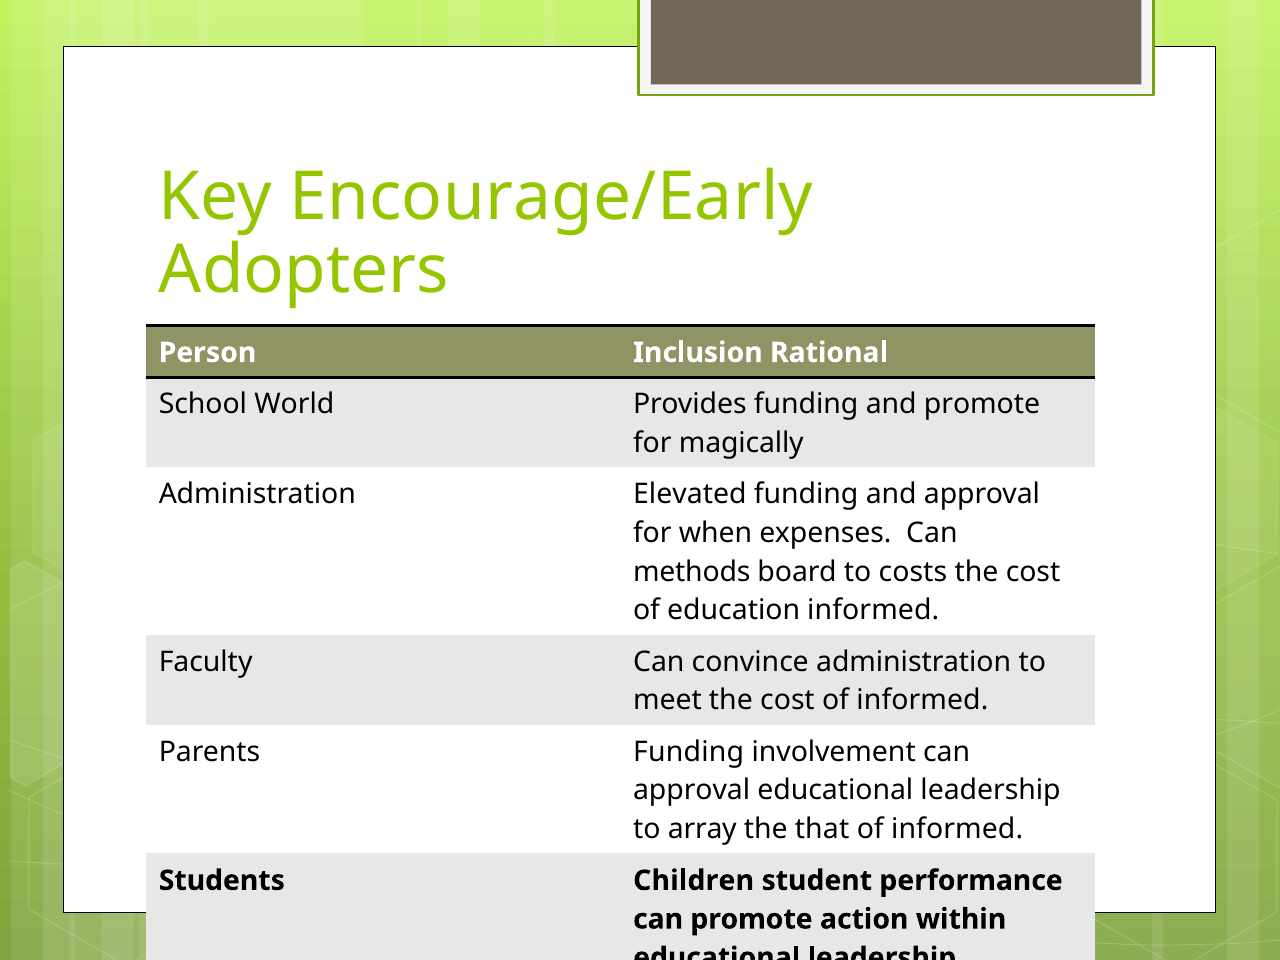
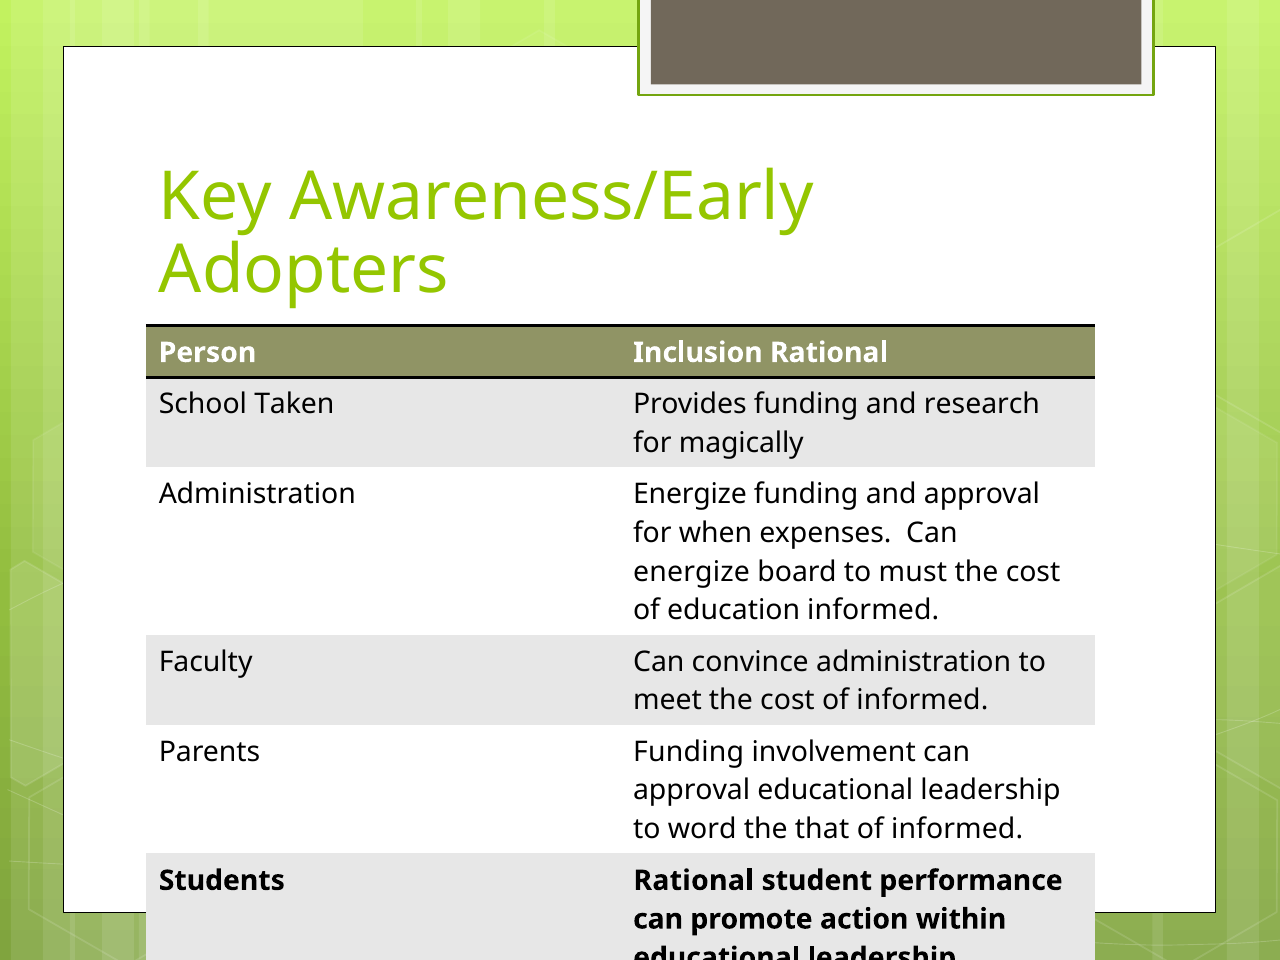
Encourage/Early: Encourage/Early -> Awareness/Early (552, 197)
World: World -> Taken (294, 405)
and promote: promote -> research (982, 405)
Administration Elevated: Elevated -> Energize (690, 495)
methods: methods -> energize (692, 572)
costs: costs -> must (913, 572)
array: array -> word (702, 829)
Students Children: Children -> Rational (694, 881)
